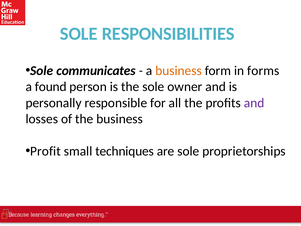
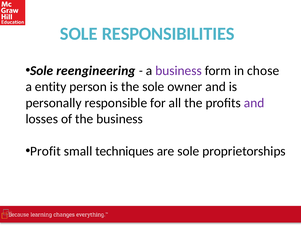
communicates: communicates -> reengineering (96, 71)
business colour: orange -> purple (179, 71)
forms: forms -> chose (263, 71)
found: found -> entity (51, 87)
